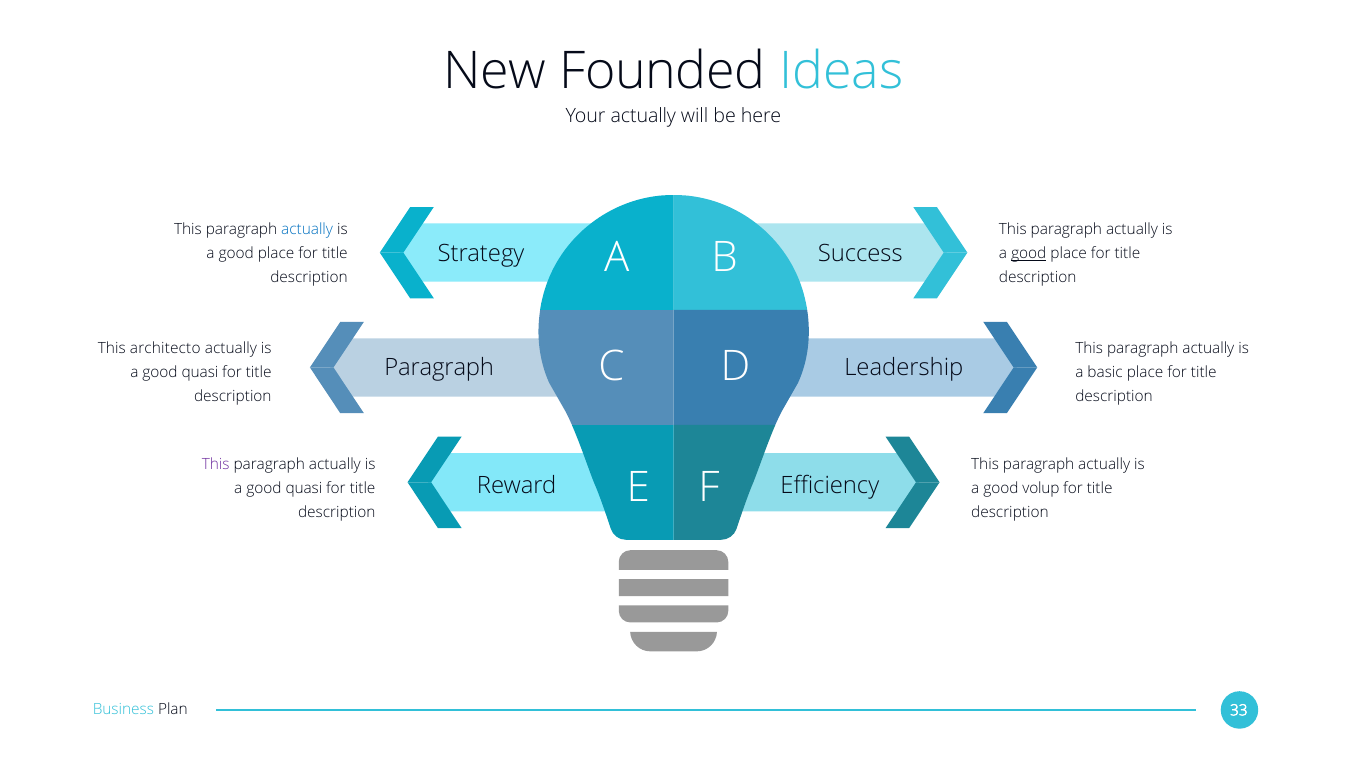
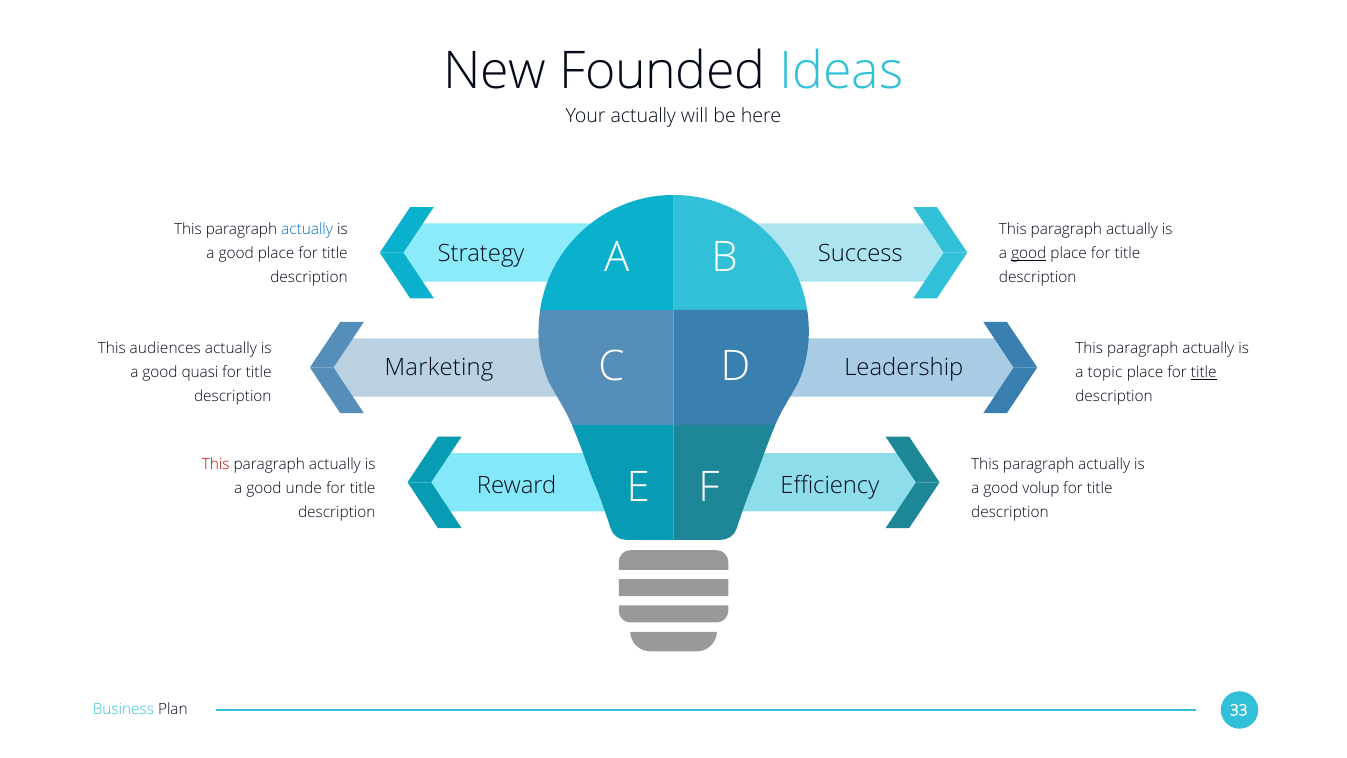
architecto: architecto -> audiences (165, 348)
Paragraph: Paragraph -> Marketing (439, 367)
basic: basic -> topic (1105, 373)
title underline: none -> present (1204, 373)
This colour: purple -> red (216, 464)
quasi: quasi -> unde (304, 488)
